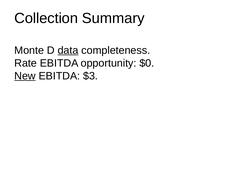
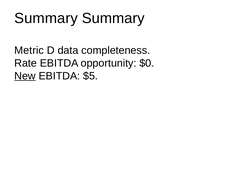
Collection: Collection -> Summary (46, 18)
Monte: Monte -> Metric (29, 50)
data underline: present -> none (68, 50)
$3: $3 -> $5 (91, 76)
